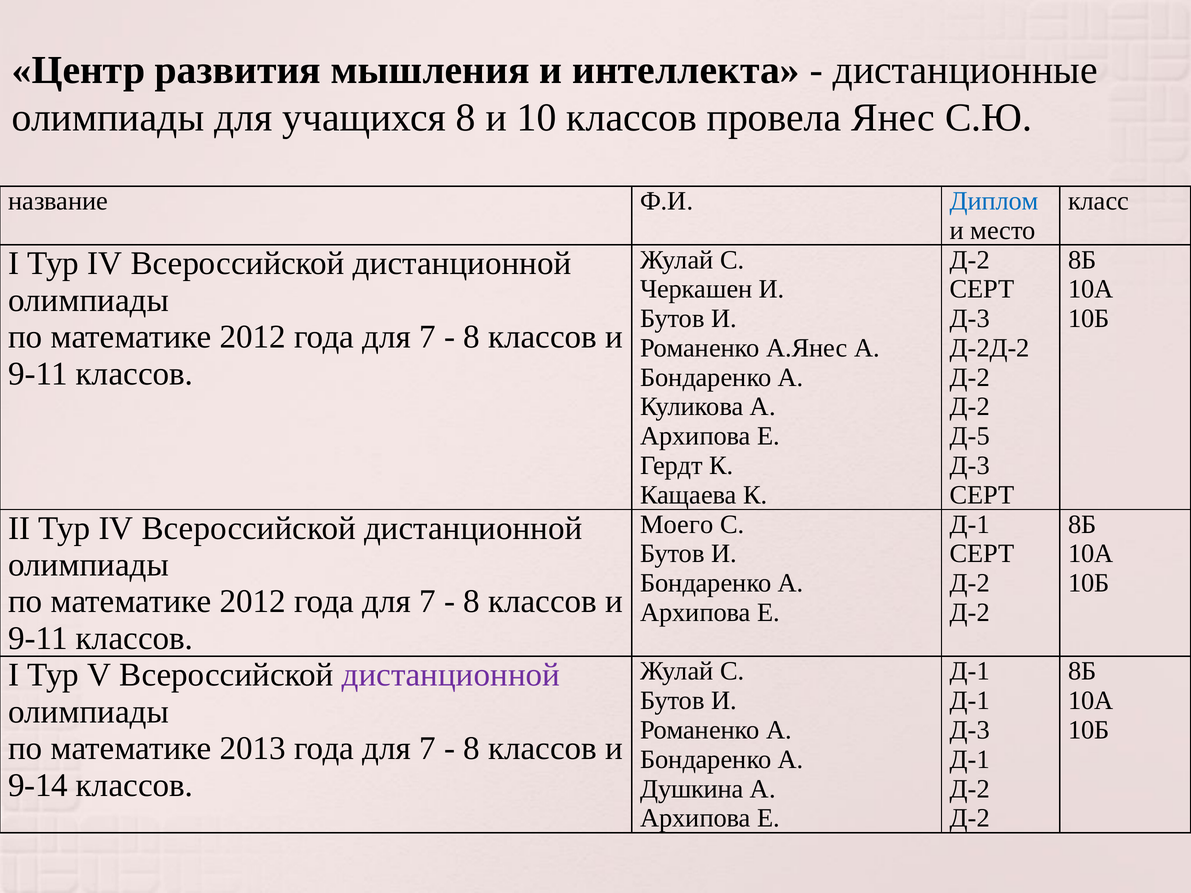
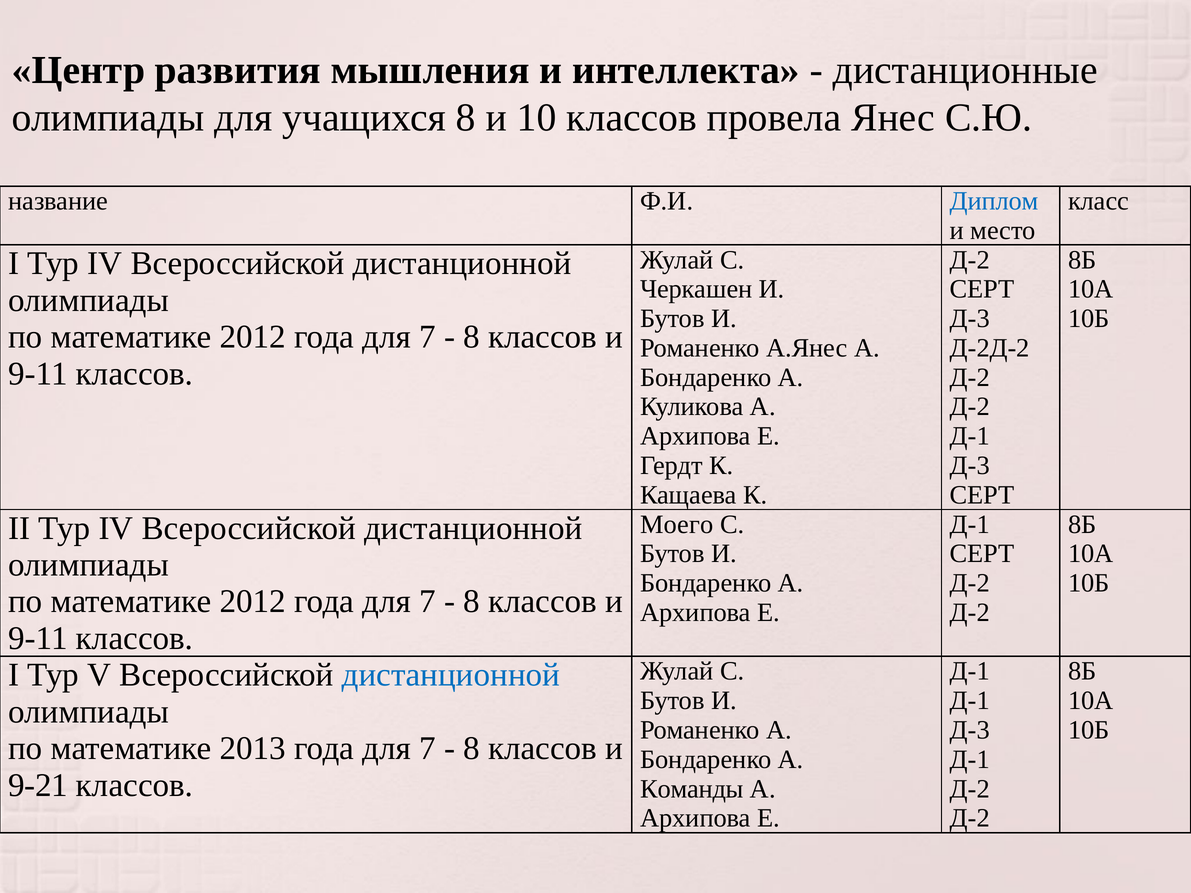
Д-5: Д-5 -> Д-1 (970, 436)
дистанционной colour: purple -> blue (451, 675)
9-14: 9-14 -> 9-21 (38, 785)
Душкина: Душкина -> Команды (692, 789)
